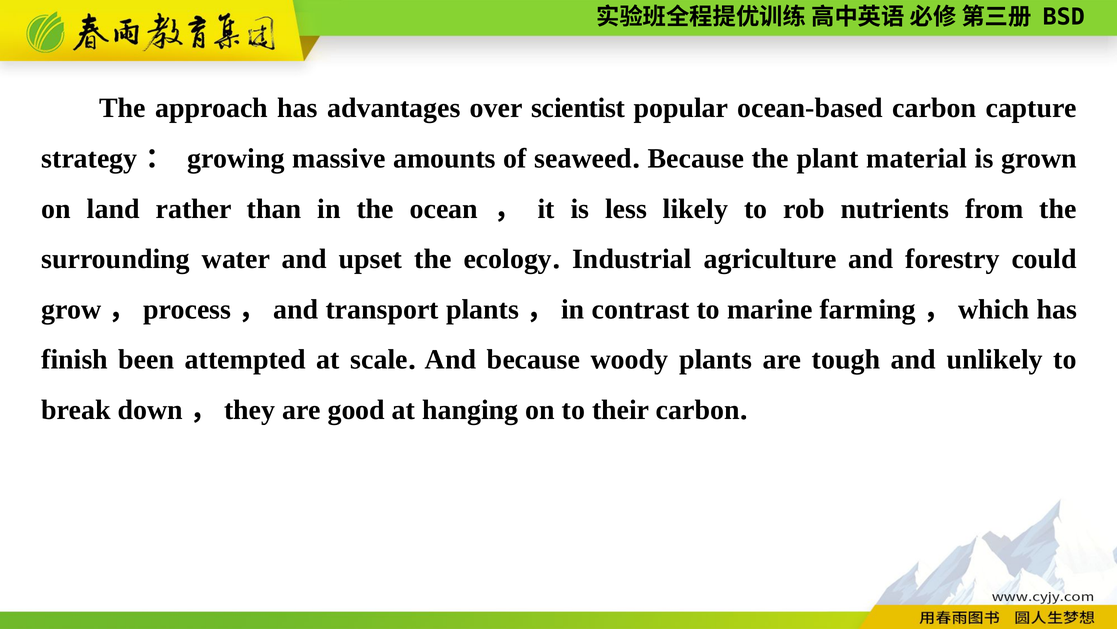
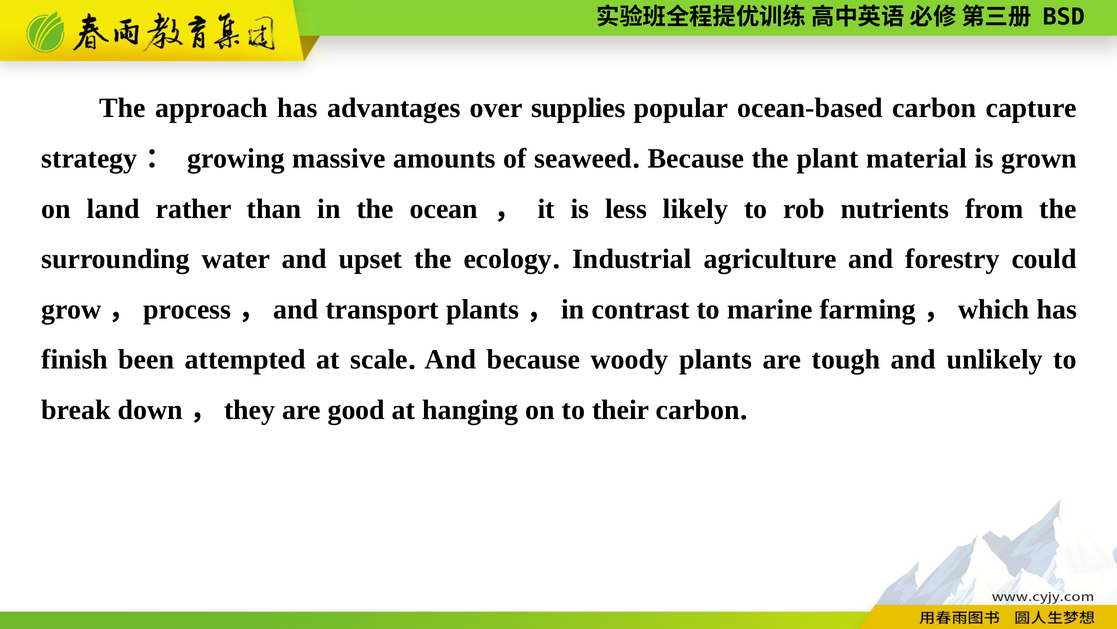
scientist: scientist -> supplies (578, 108)
